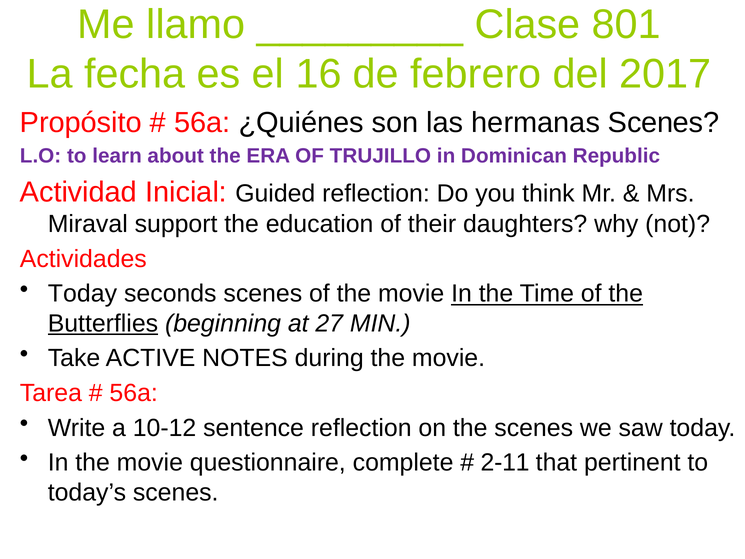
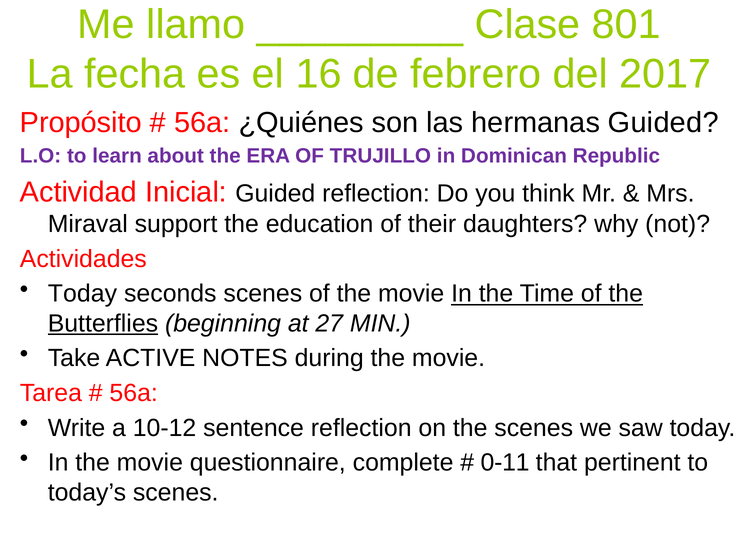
hermanas Scenes: Scenes -> Guided (663, 122)
2-11: 2-11 -> 0-11 (505, 462)
